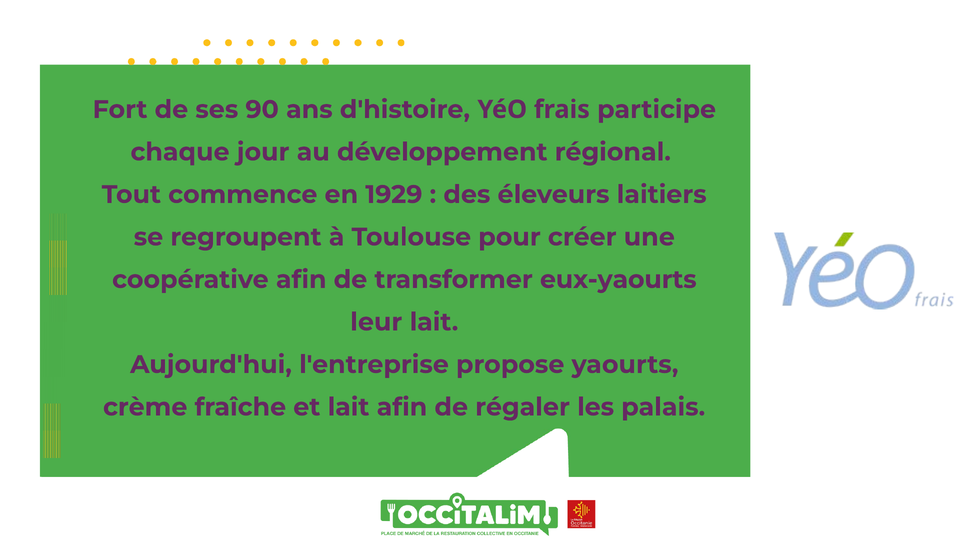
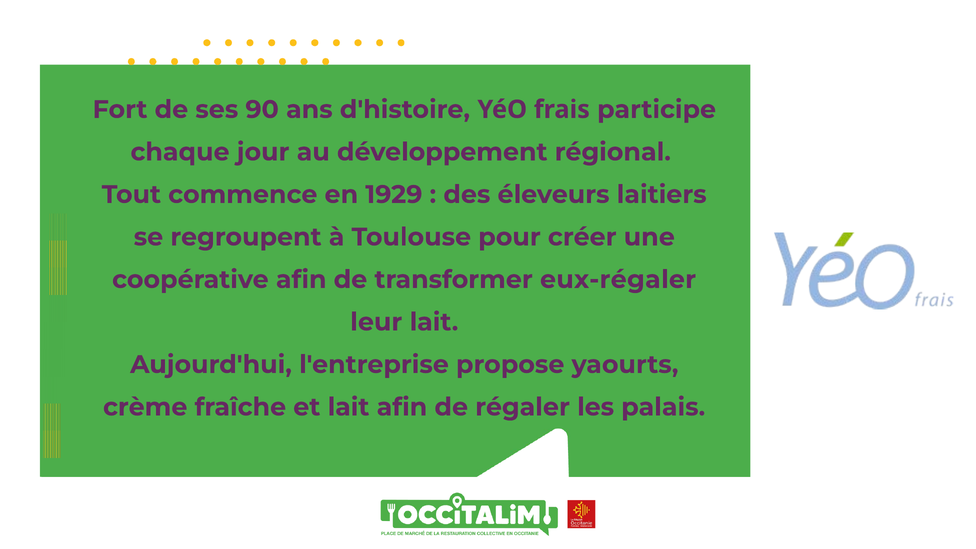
eux-yaourts: eux-yaourts -> eux-régaler (618, 280)
